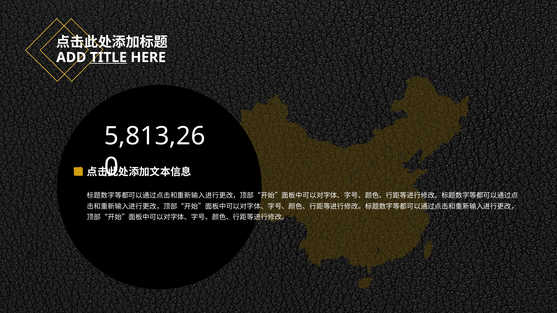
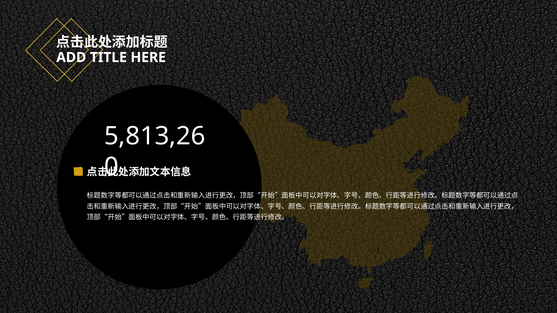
TITLE underline: present -> none (108, 57)
